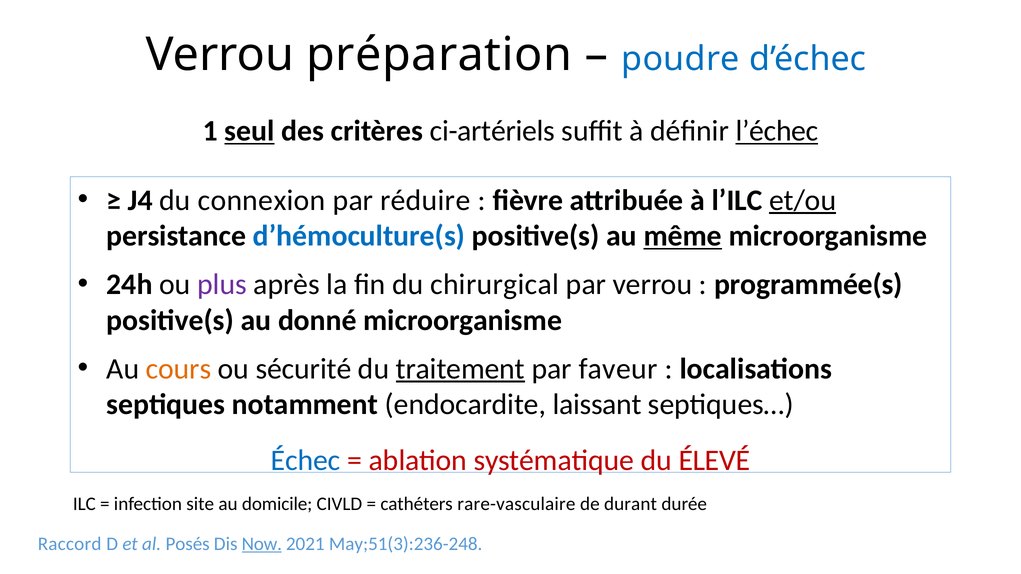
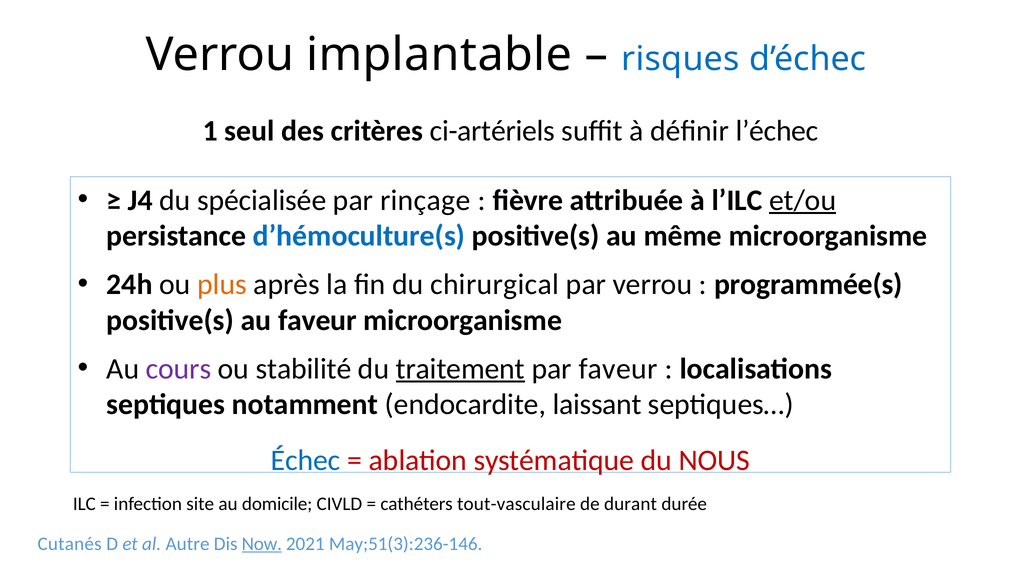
préparation: préparation -> implantable (439, 55)
poudre: poudre -> risques (680, 59)
seul underline: present -> none (249, 131)
l’échec underline: present -> none (777, 131)
connexion: connexion -> spécialisée (262, 200)
réduire: réduire -> rinçage (425, 200)
même underline: present -> none (683, 236)
plus colour: purple -> orange (222, 285)
au donné: donné -> faveur (317, 320)
cours colour: orange -> purple (179, 369)
sécurité: sécurité -> stabilité (304, 369)
ÉLEVÉ: ÉLEVÉ -> NOUS (714, 461)
rare-vasculaire: rare-vasculaire -> tout-vasculaire (516, 504)
Raccord: Raccord -> Cutanés (70, 544)
Posés: Posés -> Autre (188, 544)
May;51(3):236-248: May;51(3):236-248 -> May;51(3):236-146 (406, 544)
